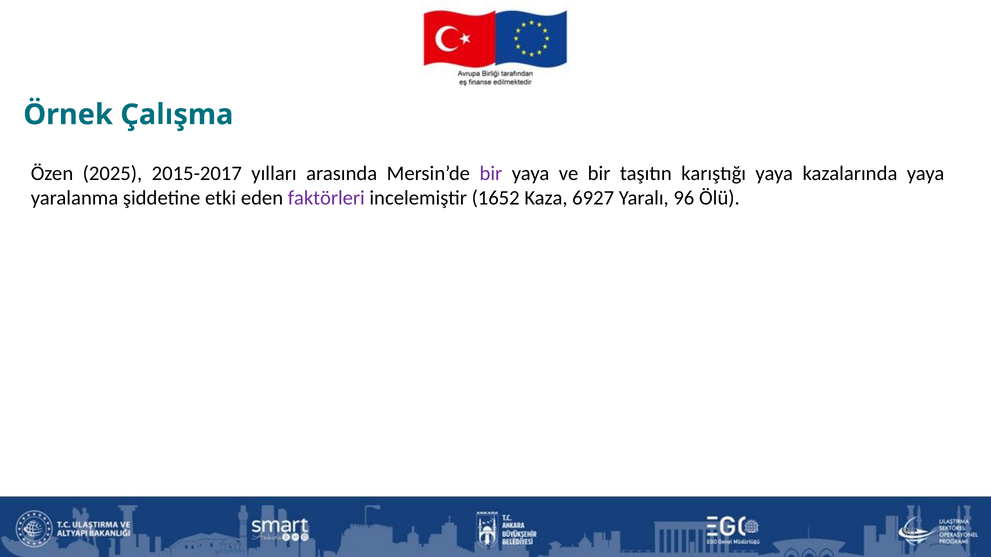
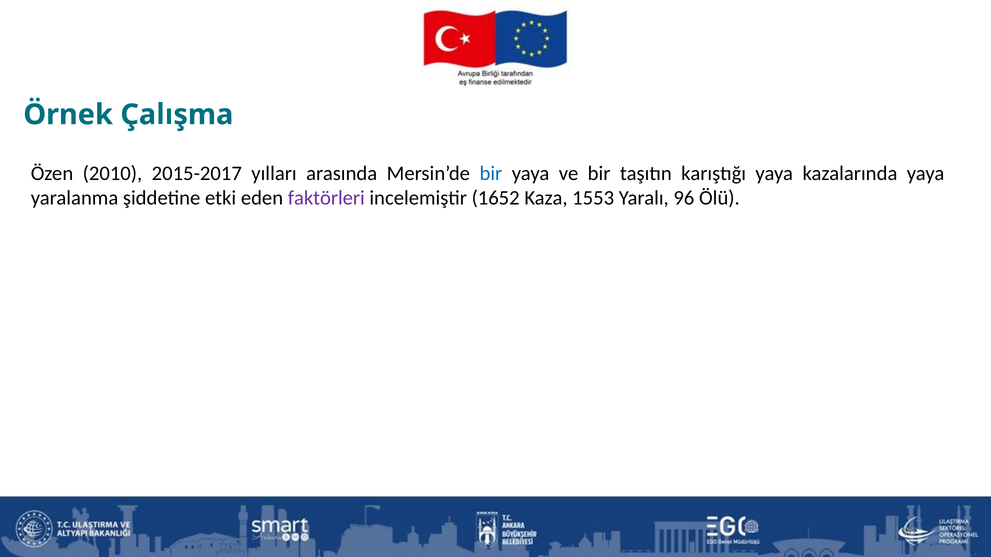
2025: 2025 -> 2010 (112, 173)
bir colour: purple -> blue (491, 173)
6927: 6927 -> 1553 (593, 198)
